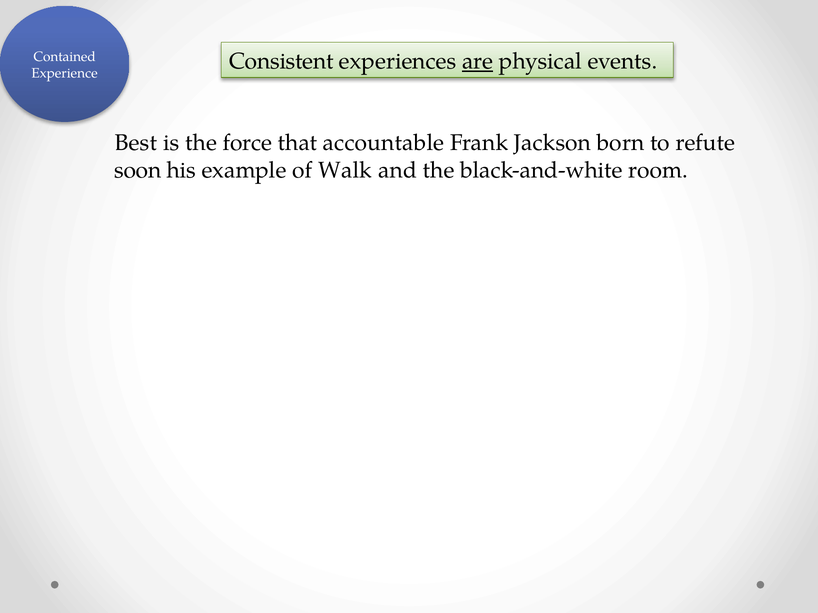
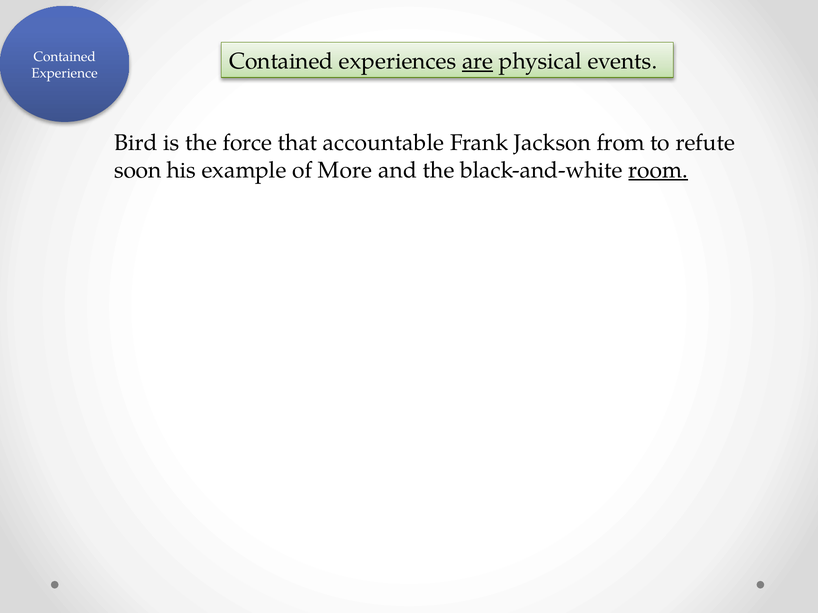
Experience Consistent: Consistent -> Contained (281, 62)
Best: Best -> Bird (136, 143)
born: born -> from (621, 143)
Walk: Walk -> More (345, 170)
room underline: none -> present (658, 170)
